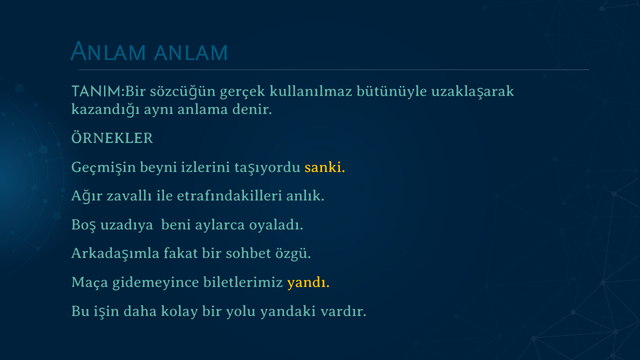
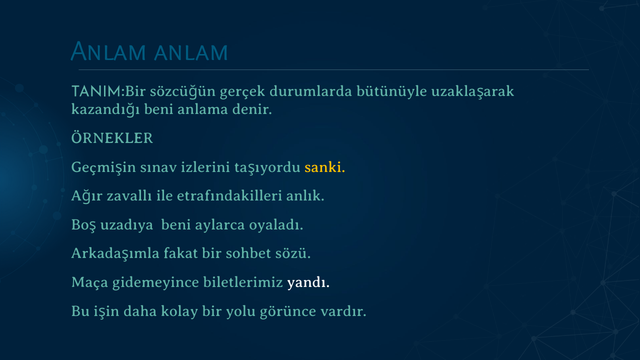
kullanılmaz: kullanılmaz -> durumlarda (311, 91)
aynı: aynı -> beni (159, 110)
beyni: beyni -> sınav (159, 167)
özgü: özgü -> sözü (293, 254)
yandı colour: yellow -> white (308, 282)
yandaki: yandaki -> görünce (288, 311)
